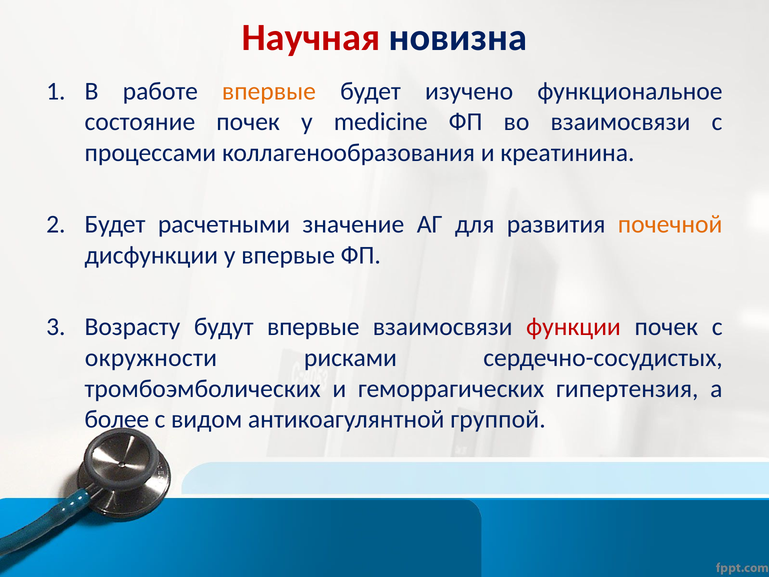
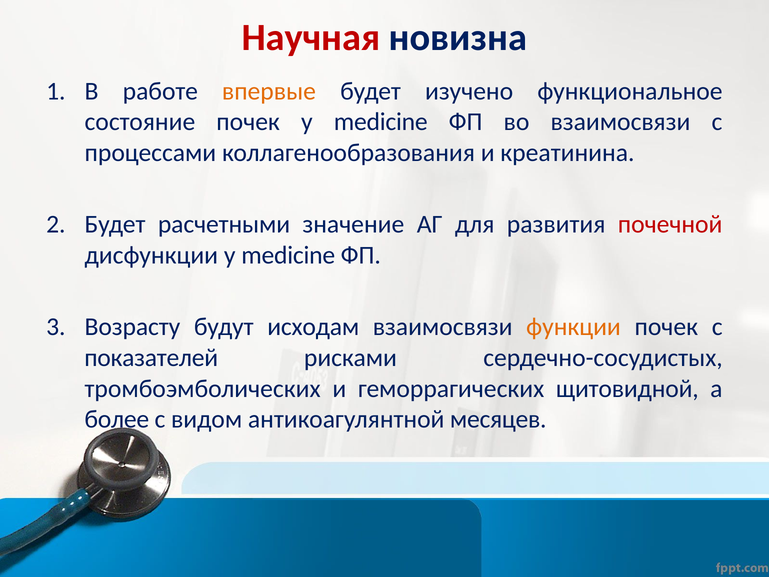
почечной colour: orange -> red (670, 224)
дисфункции у впервые: впервые -> medicine (288, 255)
будут впервые: впервые -> исходам (313, 327)
функции colour: red -> orange (574, 327)
окружности: окружности -> показателей (151, 358)
гипертензия: гипертензия -> щитовидной (627, 388)
группой: группой -> месяцев (498, 419)
